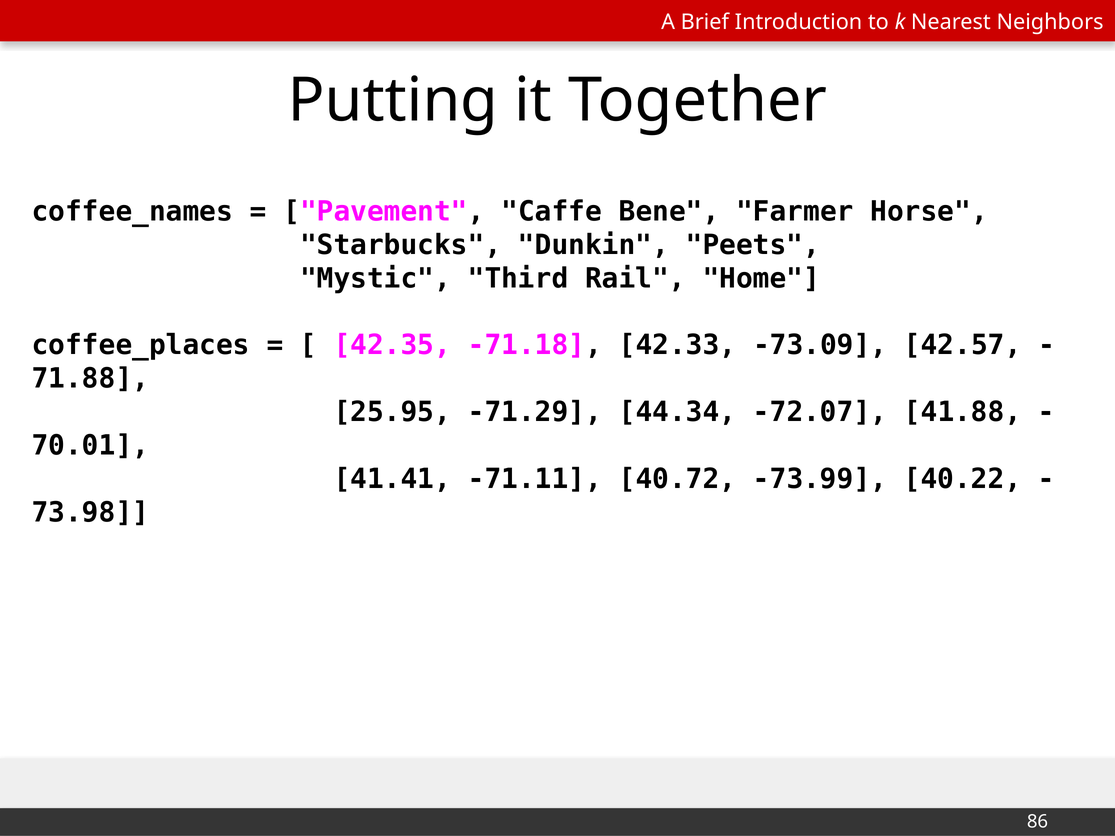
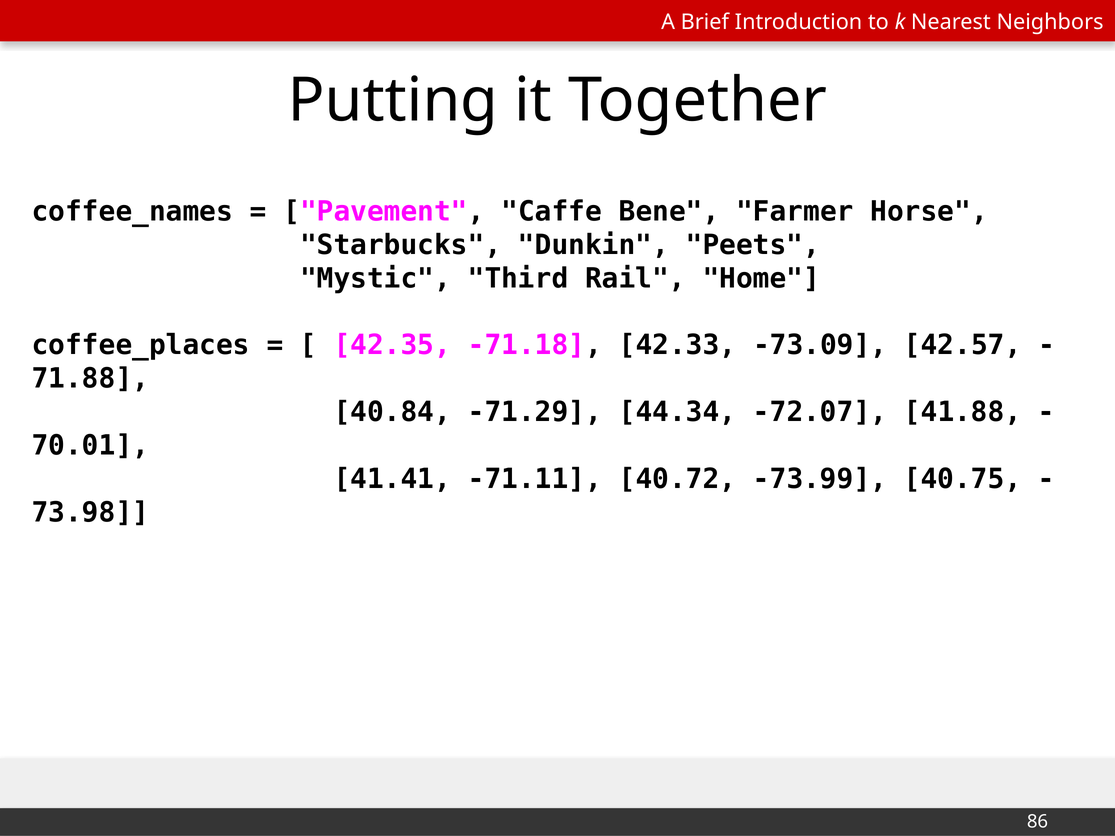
25.95: 25.95 -> 40.84 (392, 412)
40.22: 40.22 -> 40.75 (963, 479)
